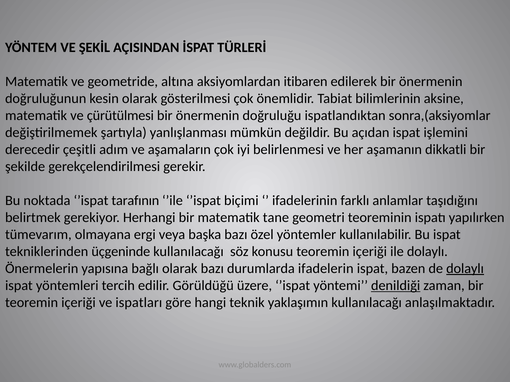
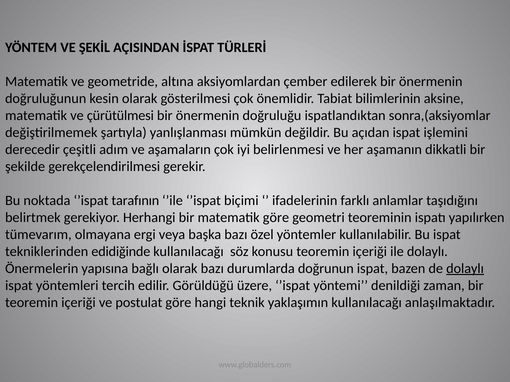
itibaren: itibaren -> çember (305, 82)
matematik tane: tane -> göre (276, 218)
üçgeninde: üçgeninde -> edidiğinde (121, 252)
ifadelerin: ifadelerin -> doğrunun (326, 269)
denildiği underline: present -> none (396, 286)
ispatları: ispatları -> postulat (139, 303)
